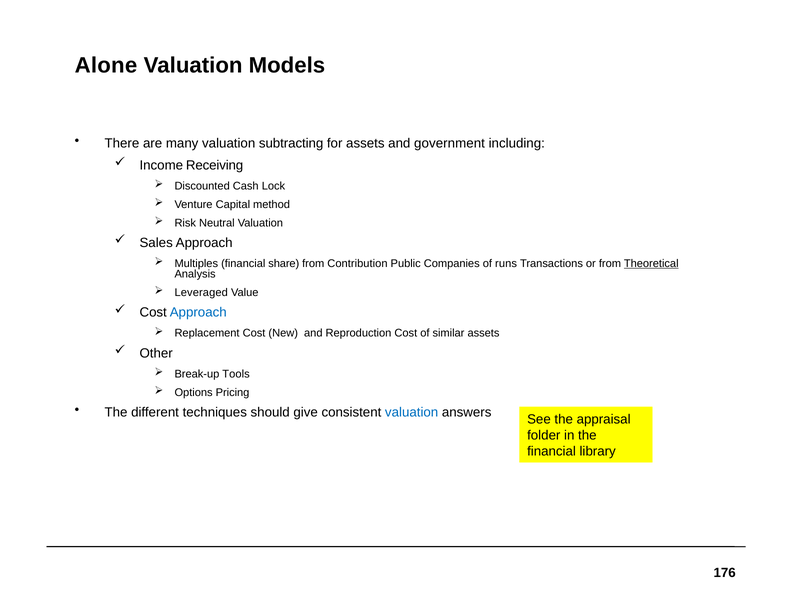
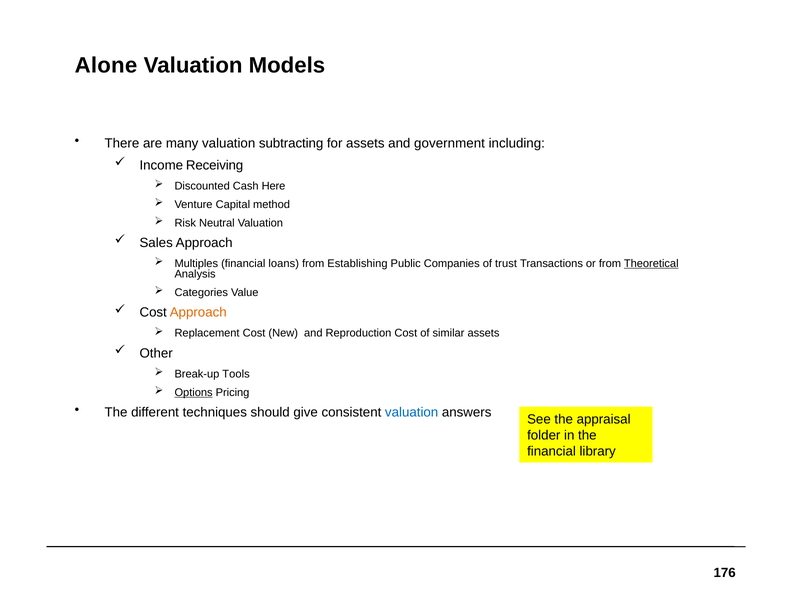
Lock: Lock -> Here (273, 186)
share: share -> loans (284, 263)
Contribution: Contribution -> Establishing (357, 263)
runs: runs -> trust (506, 263)
Leveraged: Leveraged -> Categories (201, 292)
Approach colour: blue -> orange (198, 312)
Options underline: none -> present (194, 392)
